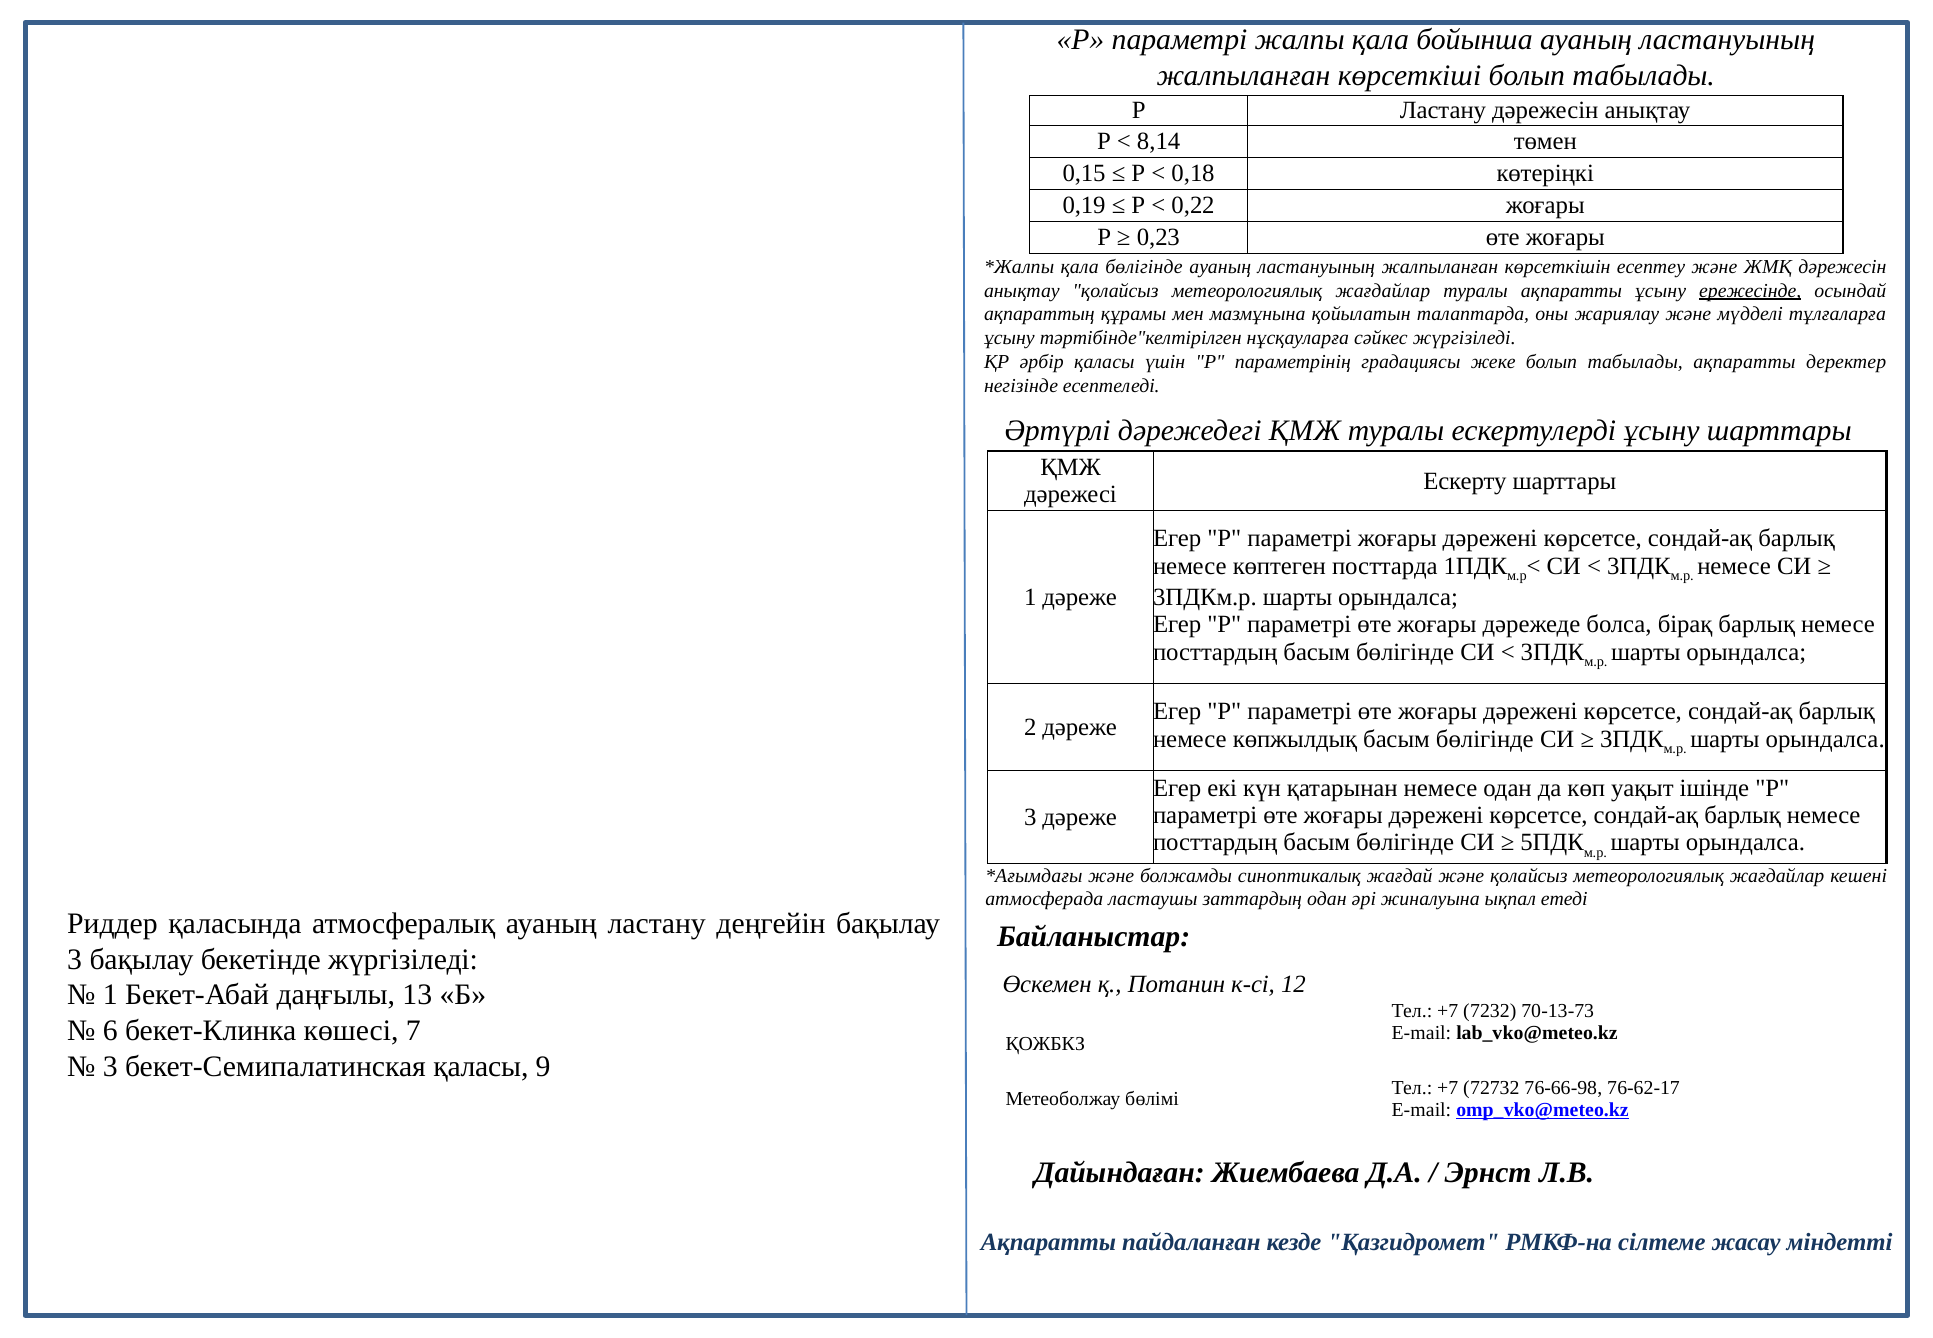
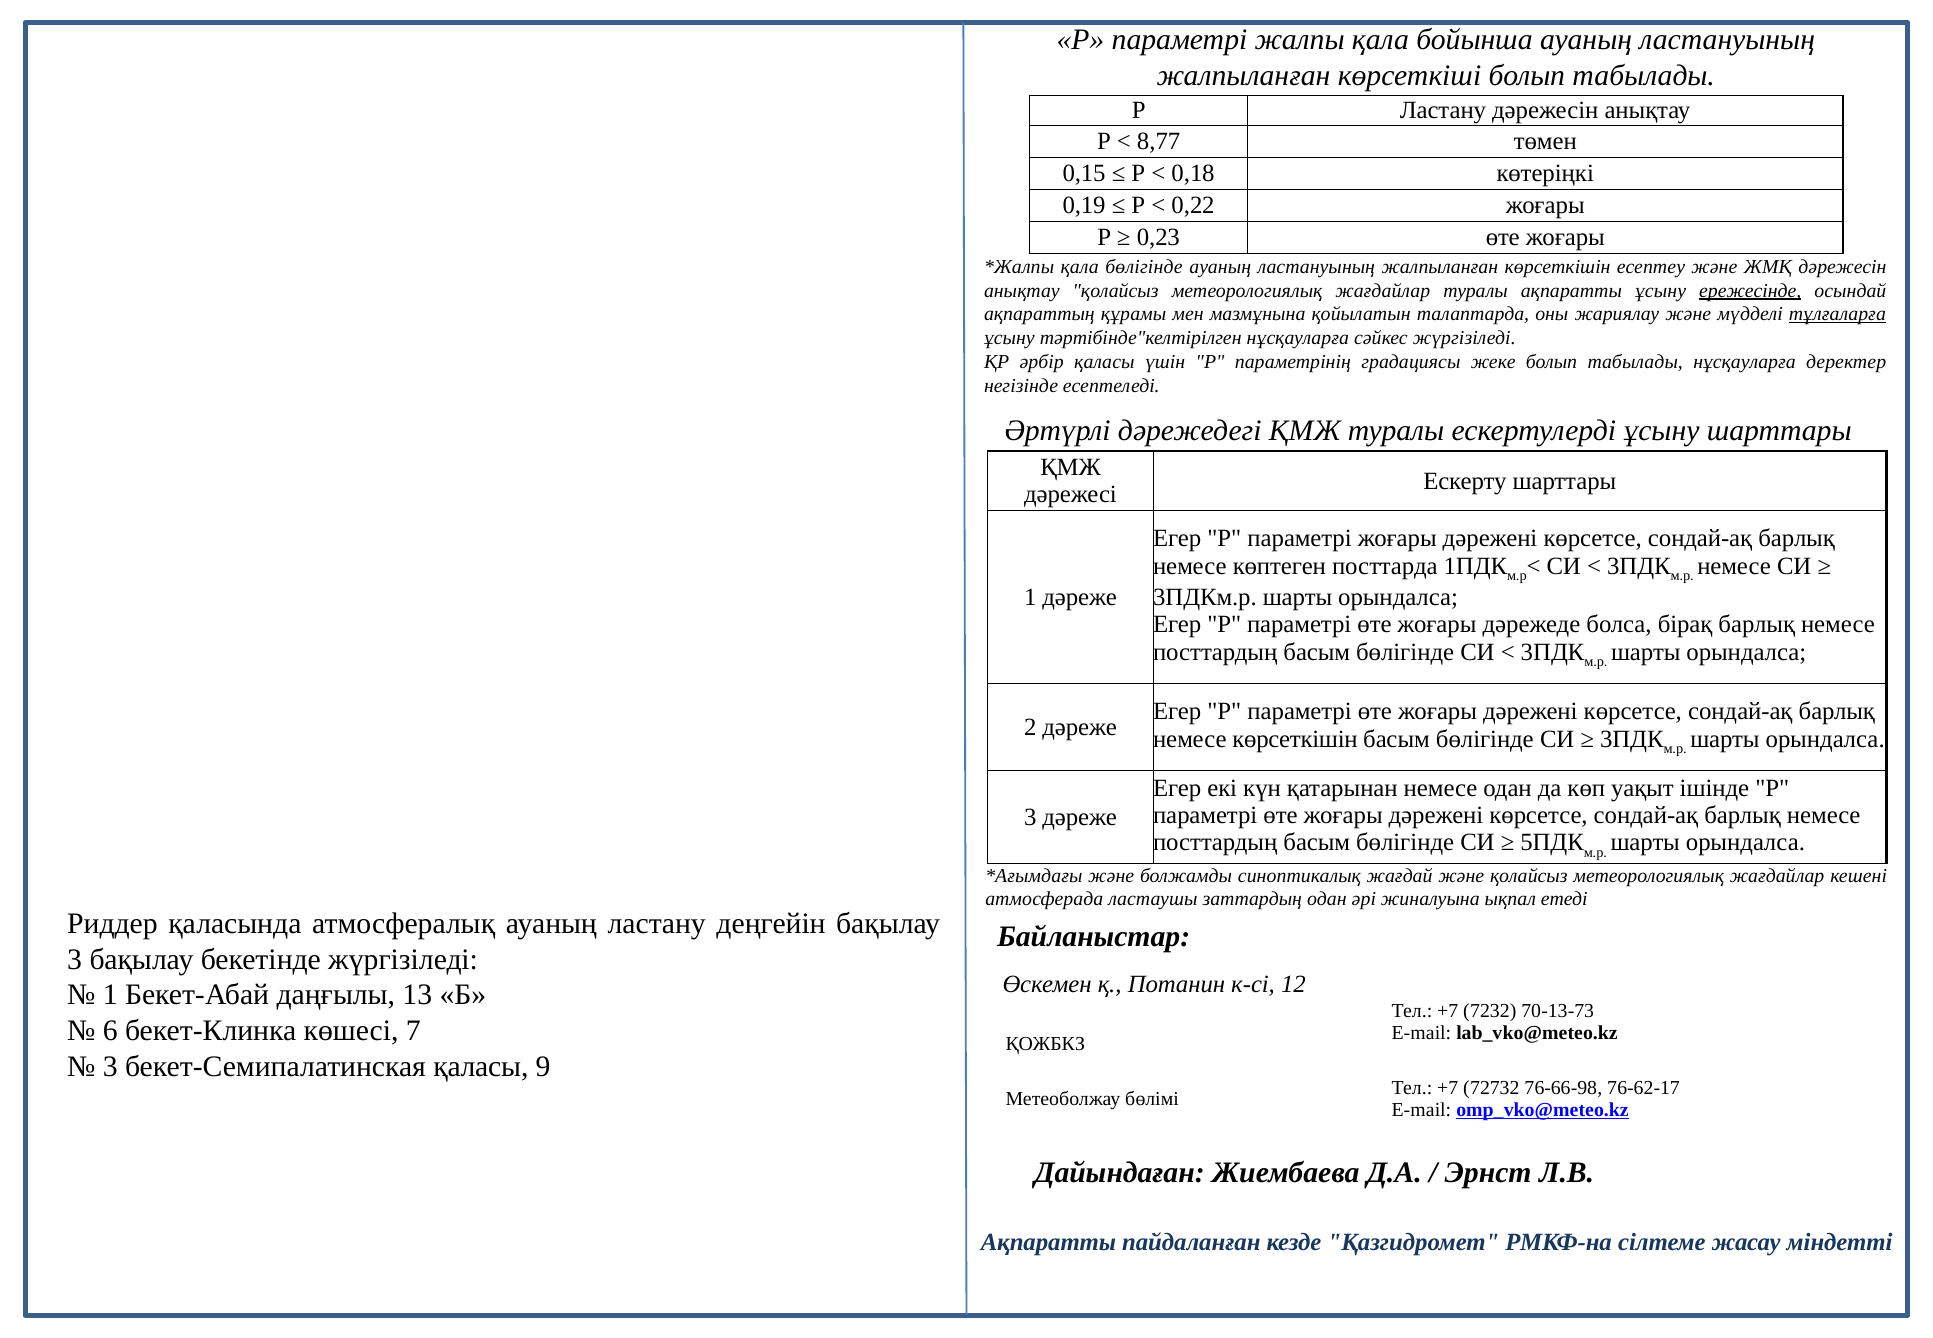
8,14: 8,14 -> 8,77 (1159, 141)
тұлғаларға underline: none -> present (1837, 314)
табылады ақпаратты: ақпаратты -> нұсқауларға (1744, 362)
немесе көпжылдық: көпжылдық -> көрсеткішін (1295, 739)
